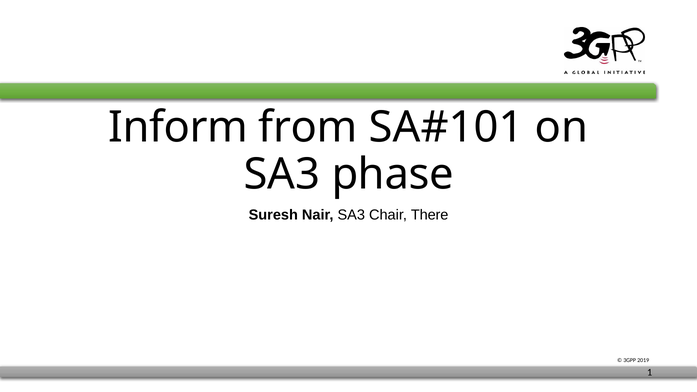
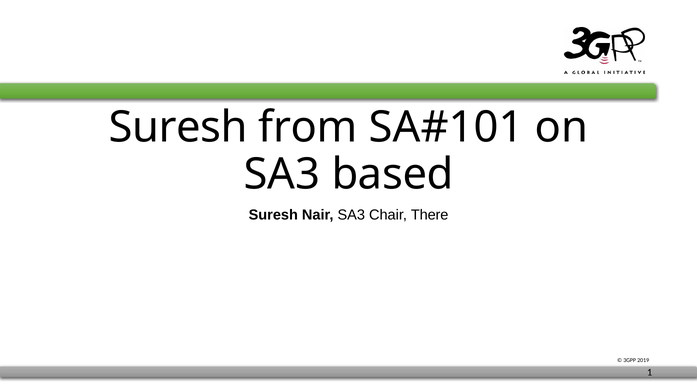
Inform: Inform -> Suresh (178, 127)
phase: phase -> based (393, 174)
